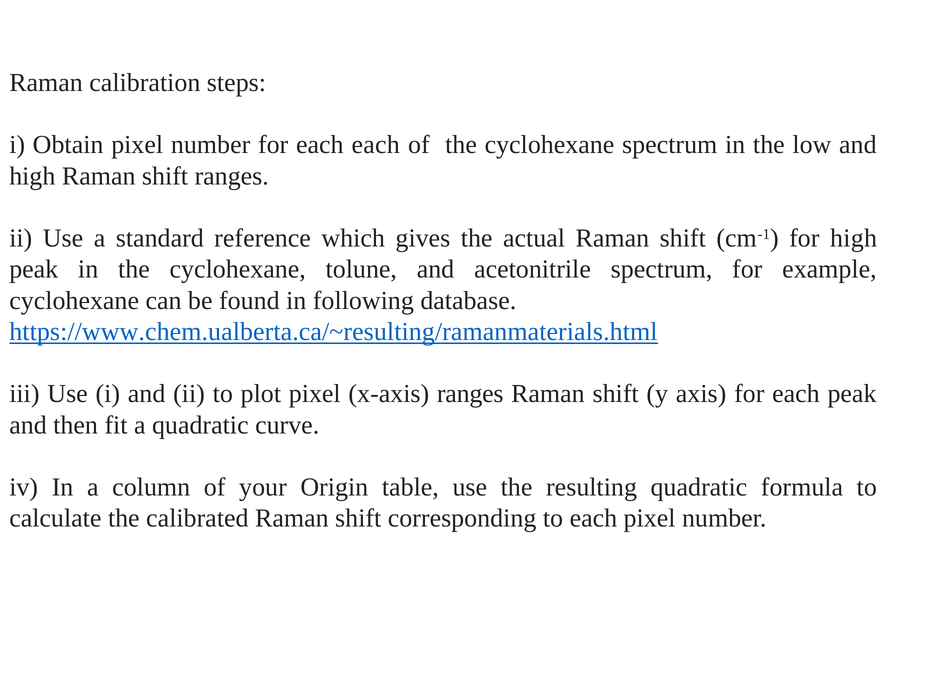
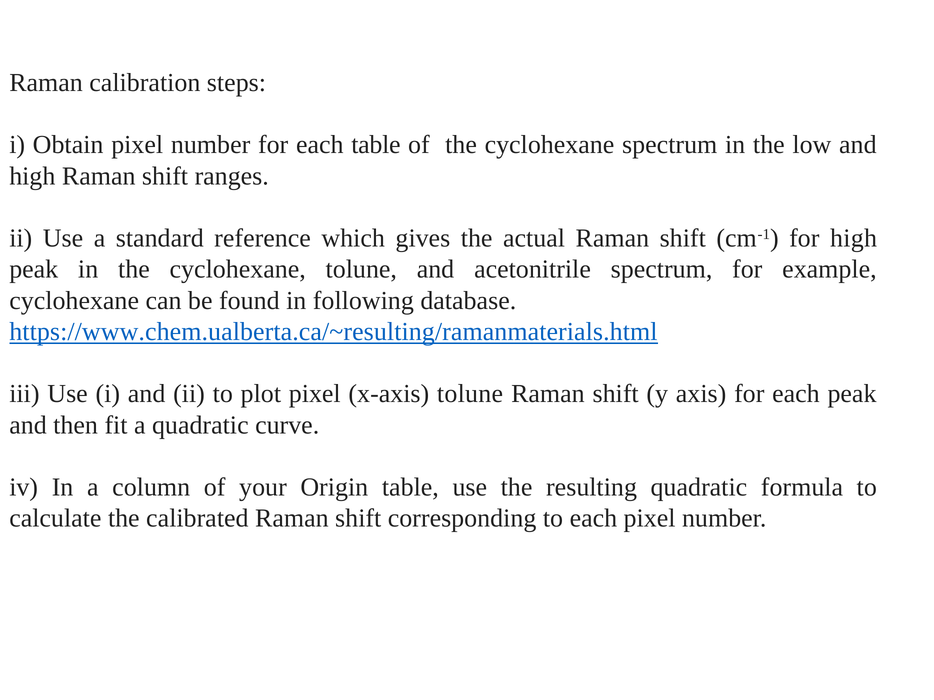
each each: each -> table (376, 145)
x-axis ranges: ranges -> tolune (470, 394)
